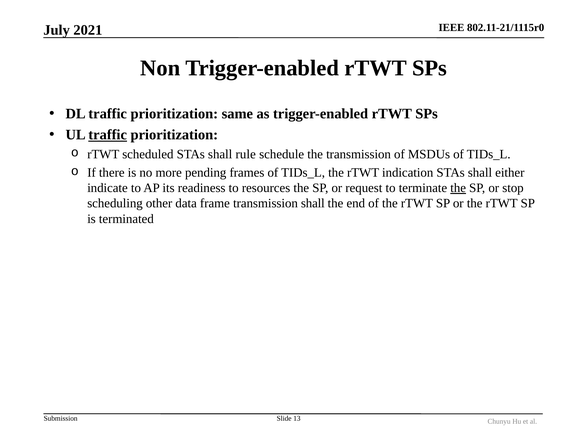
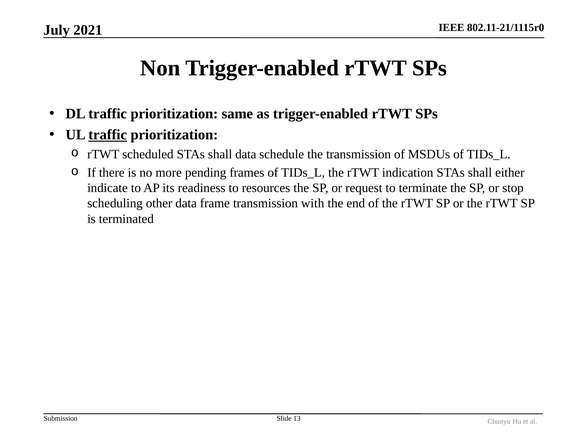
shall rule: rule -> data (246, 154)
the underline: present -> none (458, 188)
transmission shall: shall -> with (313, 204)
